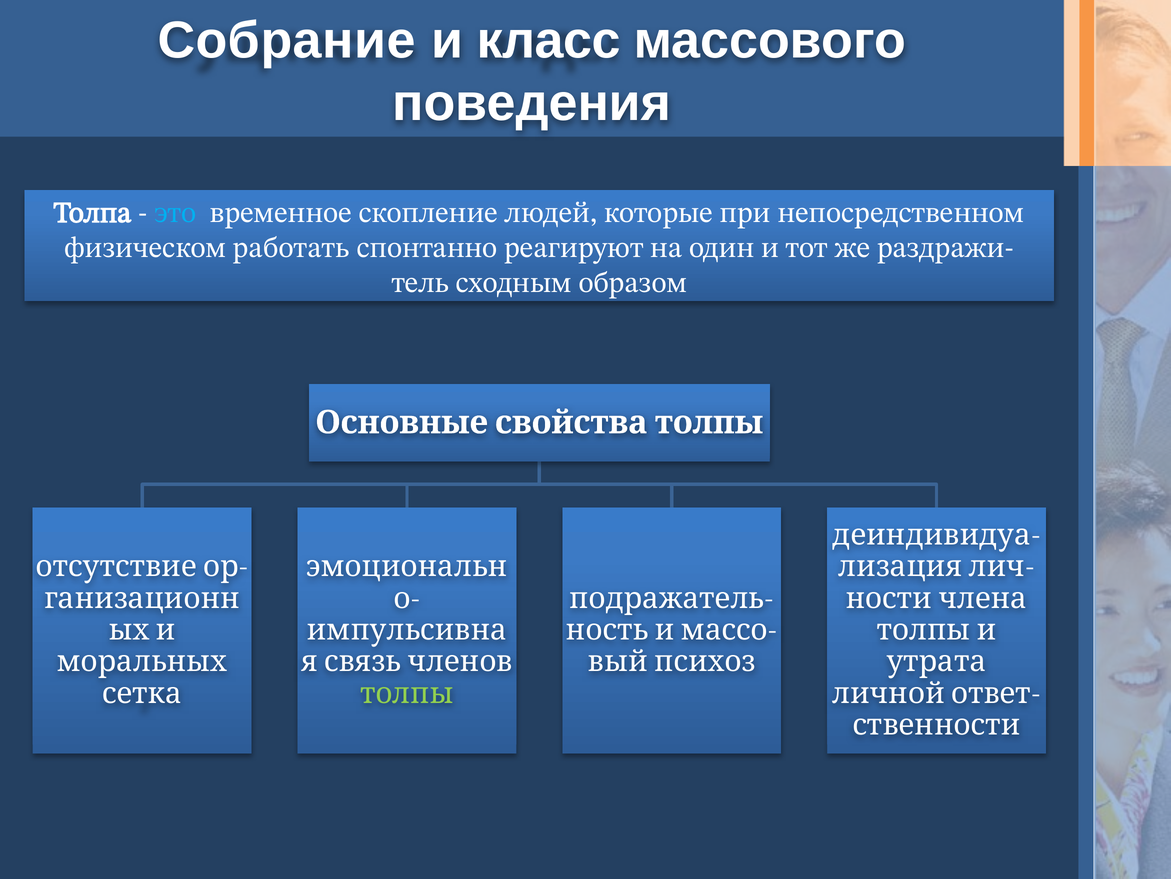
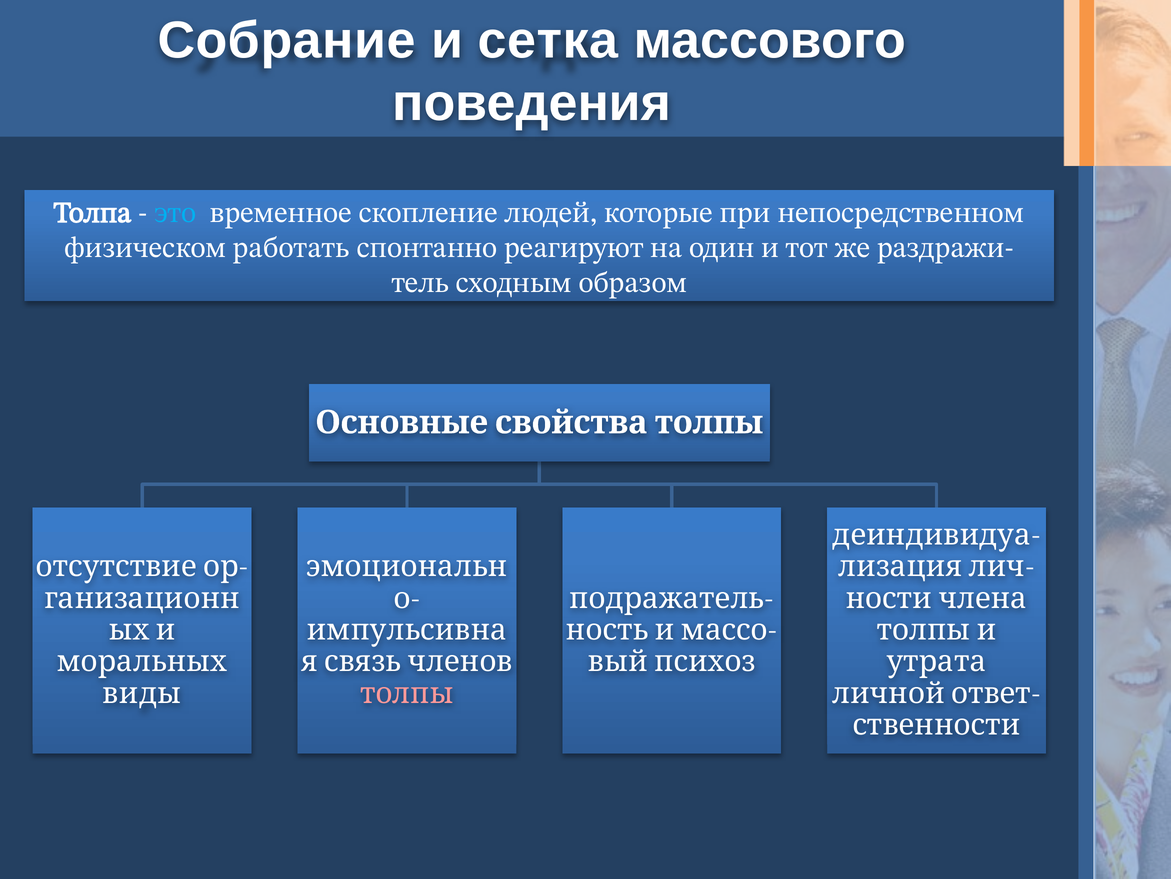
класс: класс -> сетка (548, 41)
сетка: сетка -> виды (142, 693)
толпы colour: light green -> pink (407, 693)
